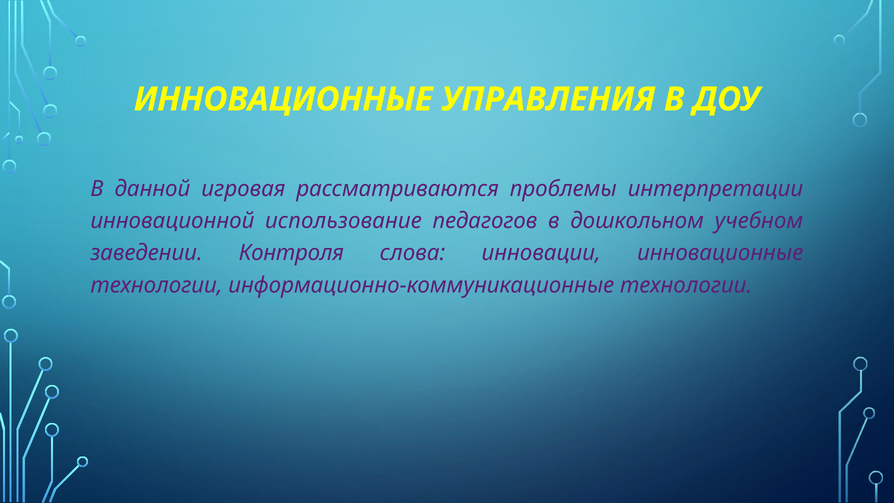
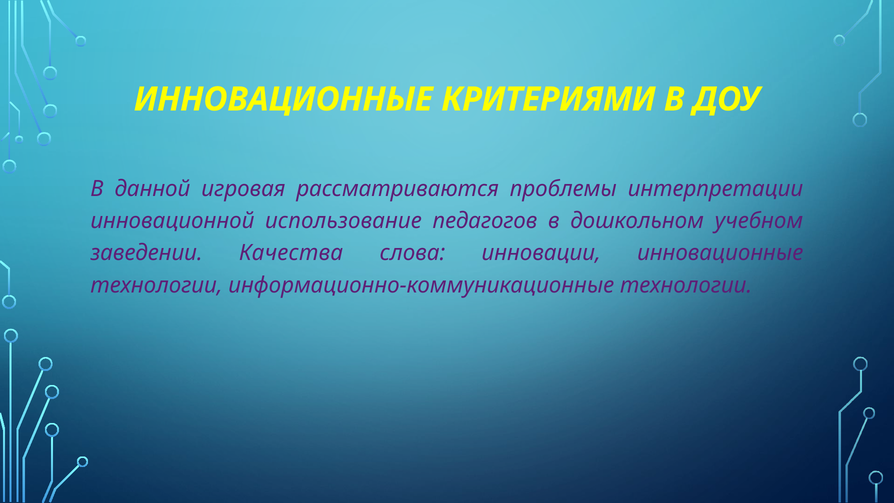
УПРАВЛЕНИЯ: УПРАВЛЕНИЯ -> КРИТЕРИЯМИ (548, 99)
Контроля: Контроля -> Качества (291, 253)
